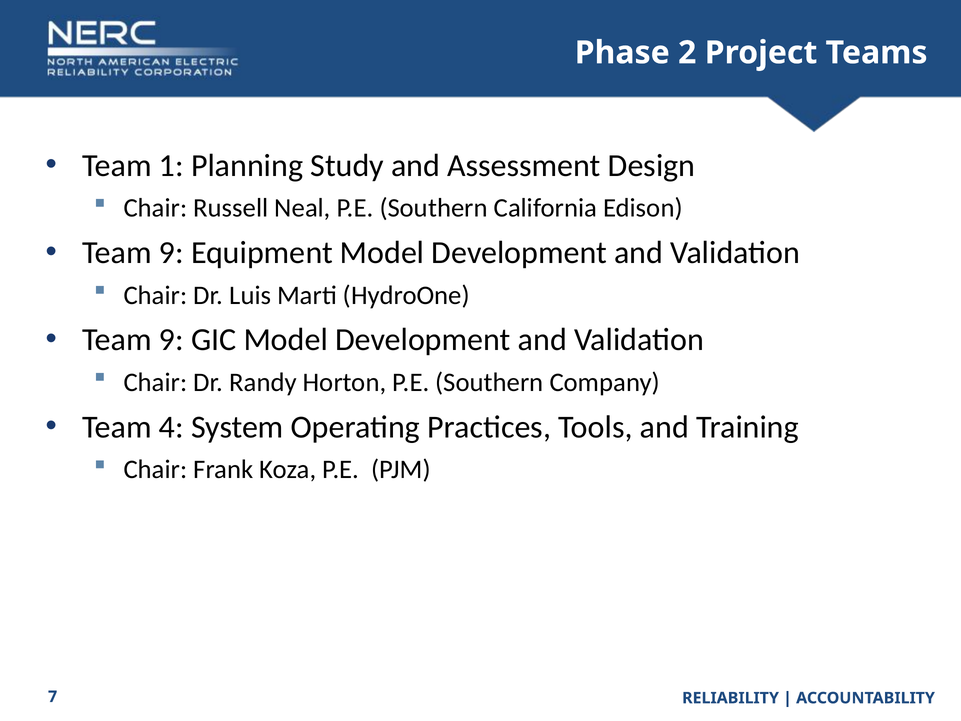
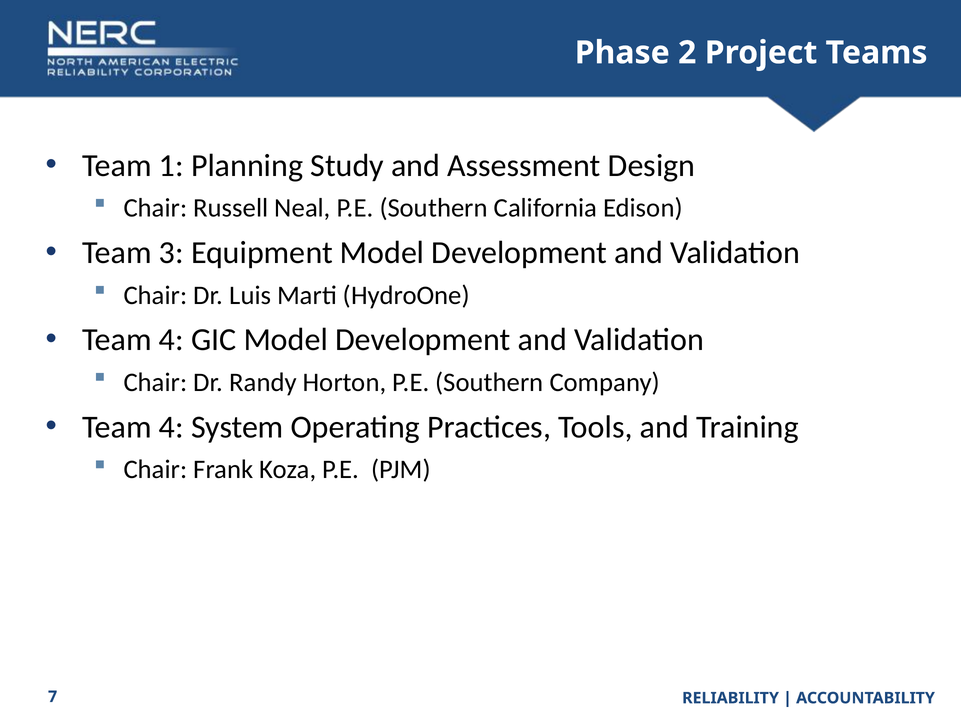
9: 9 -> 3 (171, 253)
9: 9 -> 4 (171, 340)
